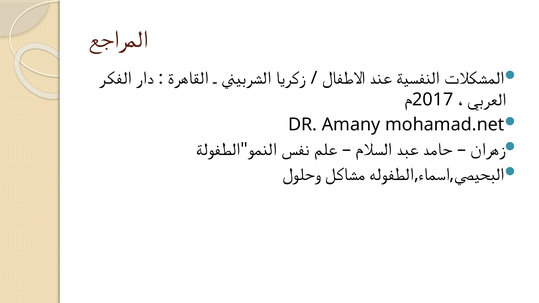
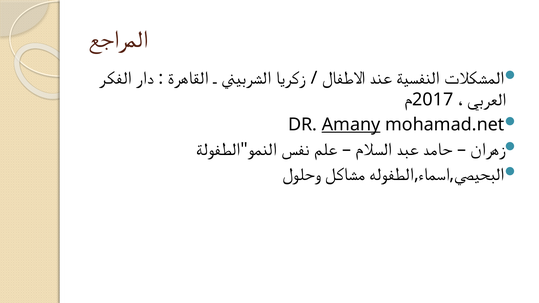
Amany underline: none -> present (351, 125)
